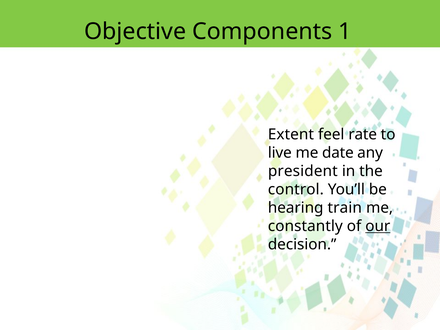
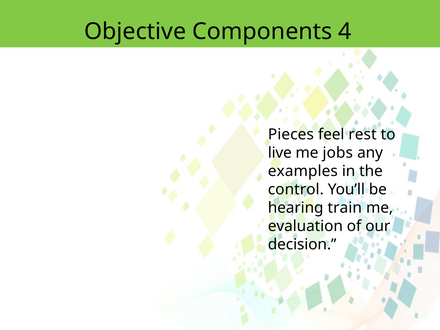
1: 1 -> 4 (345, 31)
Extent: Extent -> Pieces (291, 134)
rate: rate -> rest (363, 134)
date: date -> jobs (338, 153)
president: president -> examples (303, 171)
constantly: constantly -> evaluation (305, 226)
our underline: present -> none (378, 226)
